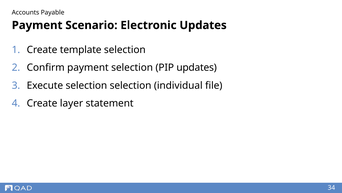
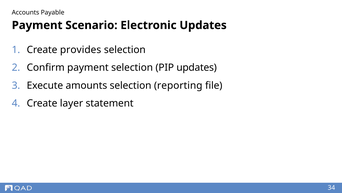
template: template -> provides (81, 50)
Execute selection: selection -> amounts (86, 85)
individual: individual -> reporting (178, 85)
